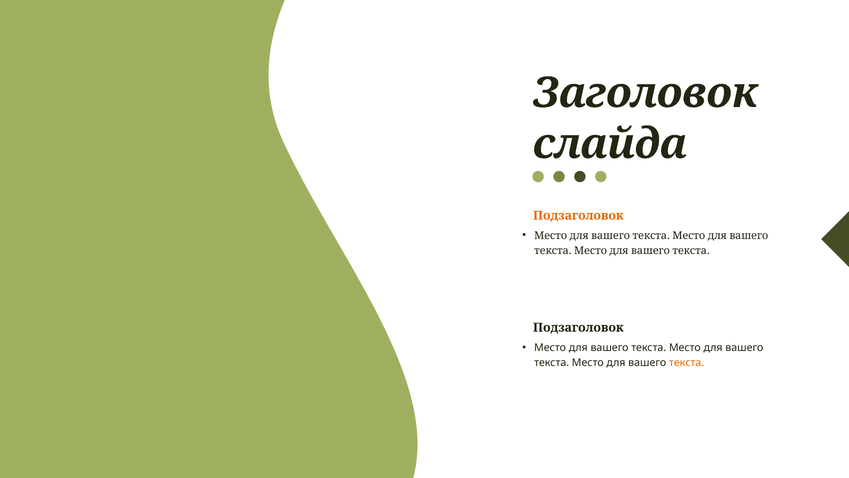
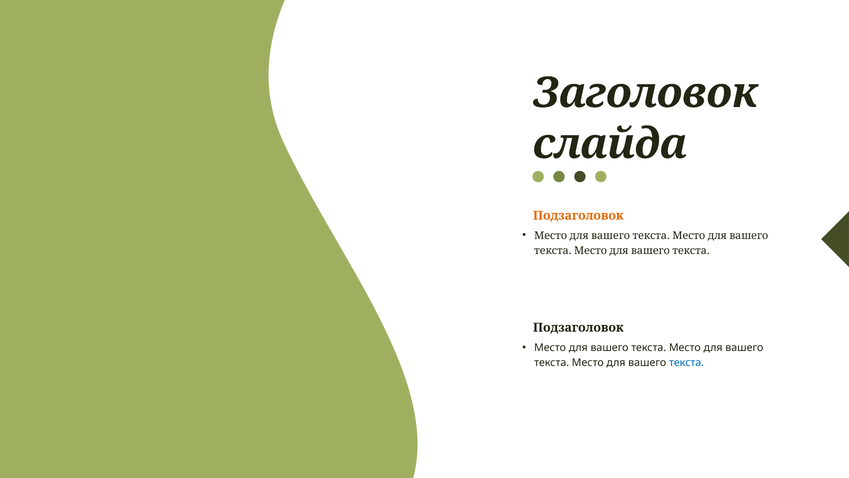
текста colour: orange -> blue (687, 363)
